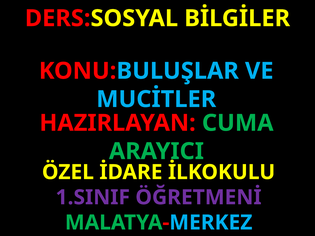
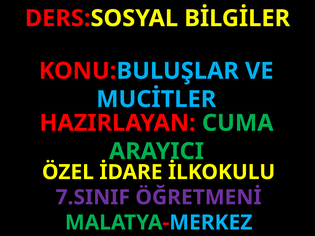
1.SINIF: 1.SINIF -> 7.SINIF (93, 198)
